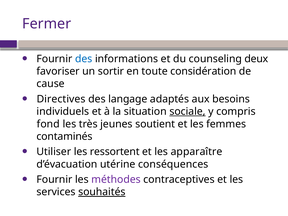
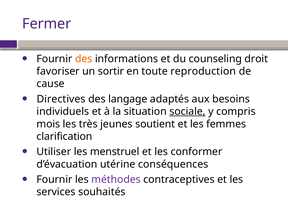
des colour: blue -> orange (84, 59)
deux: deux -> droit (256, 59)
considération: considération -> reproduction (203, 71)
fond: fond -> mois (48, 124)
contaminés: contaminés -> clarification (64, 136)
ressortent: ressortent -> menstruel (115, 152)
apparaître: apparaître -> conformer (197, 152)
souhaités underline: present -> none (102, 192)
